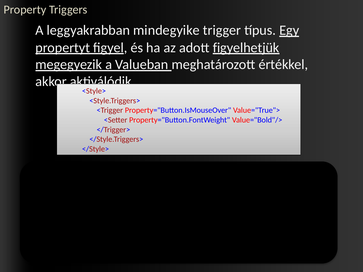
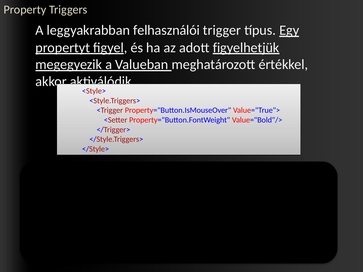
mindegyike: mindegyike -> felhasználói (167, 30)
